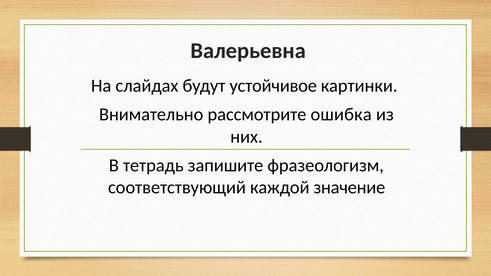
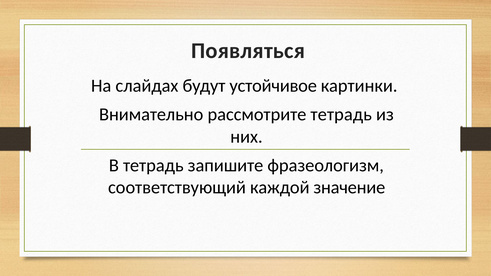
Валерьевна: Валерьевна -> Появляться (248, 51)
рассмотрите ошибка: ошибка -> тетрадь (341, 115)
